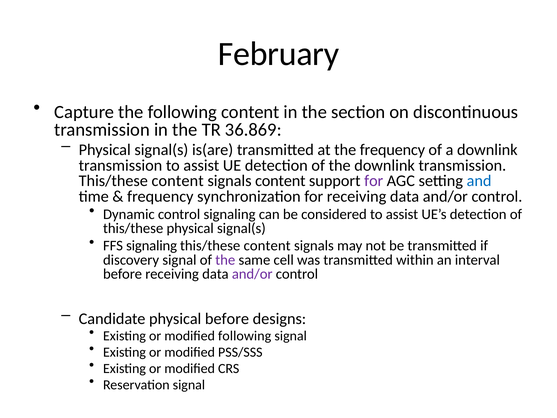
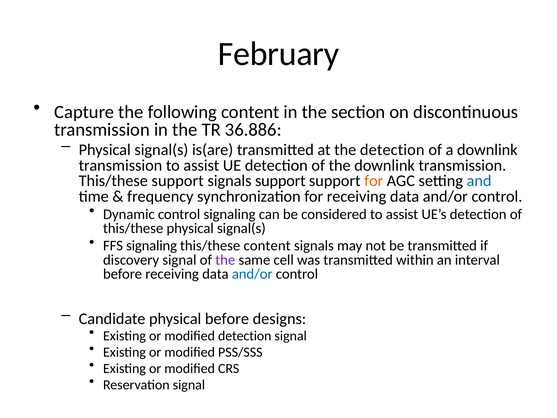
36.869: 36.869 -> 36.886 (253, 130)
the frequency: frequency -> detection (392, 150)
content: content -> support (178, 181)
signals content: content -> support (280, 181)
for colour: purple -> orange (374, 181)
and/or colour: purple -> blue (252, 274)
modified following: following -> detection (245, 336)
